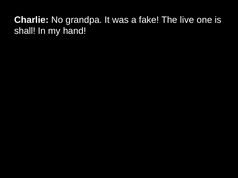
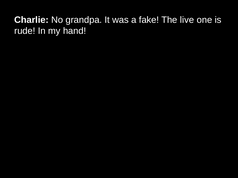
shall: shall -> rude (25, 31)
